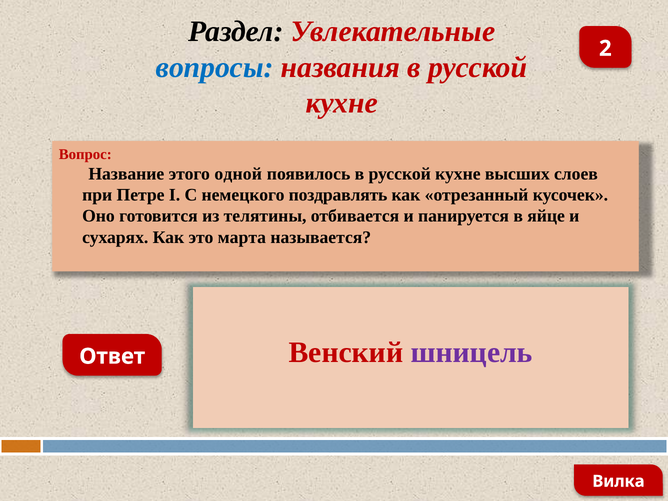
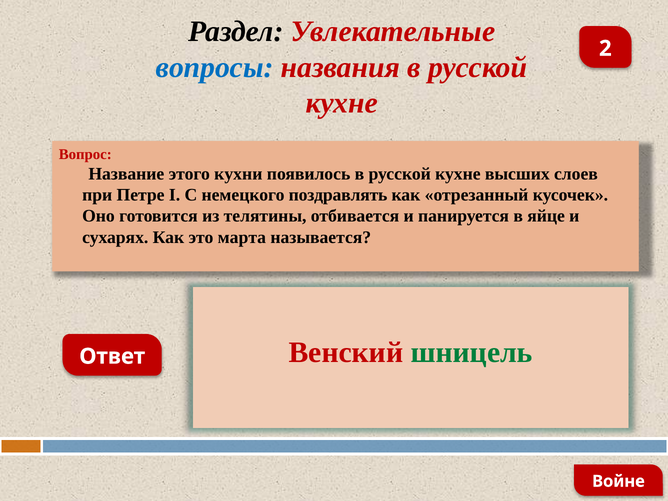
одной: одной -> кухни (238, 174)
шницель colour: purple -> green (472, 352)
Вилка: Вилка -> Войне (618, 481)
